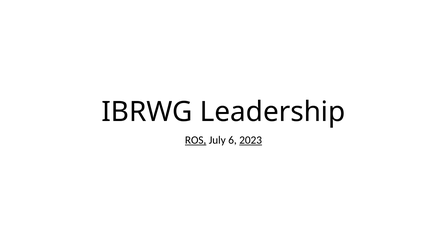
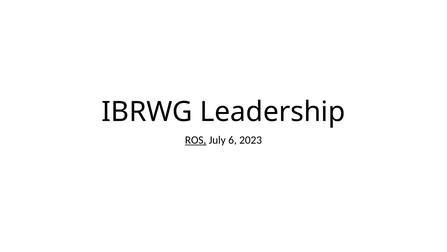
2023 underline: present -> none (251, 140)
